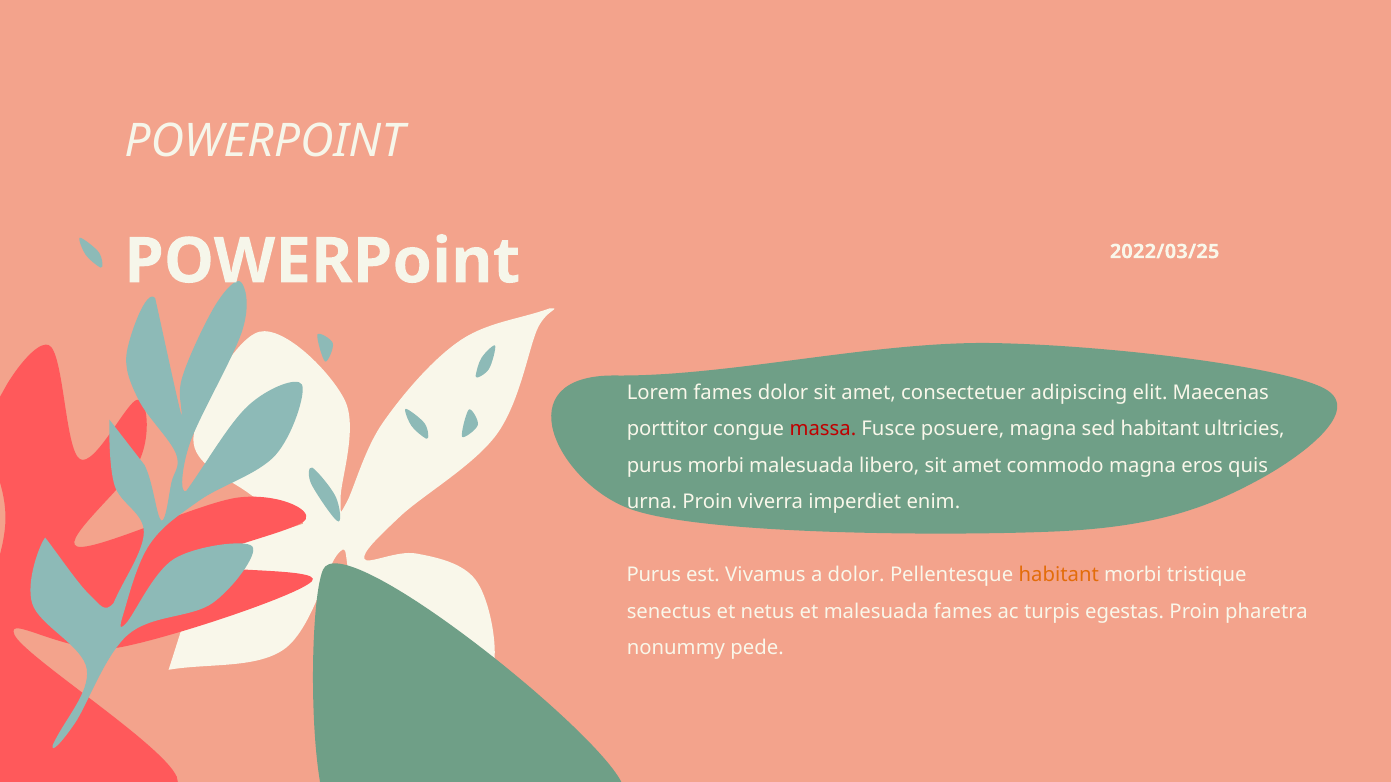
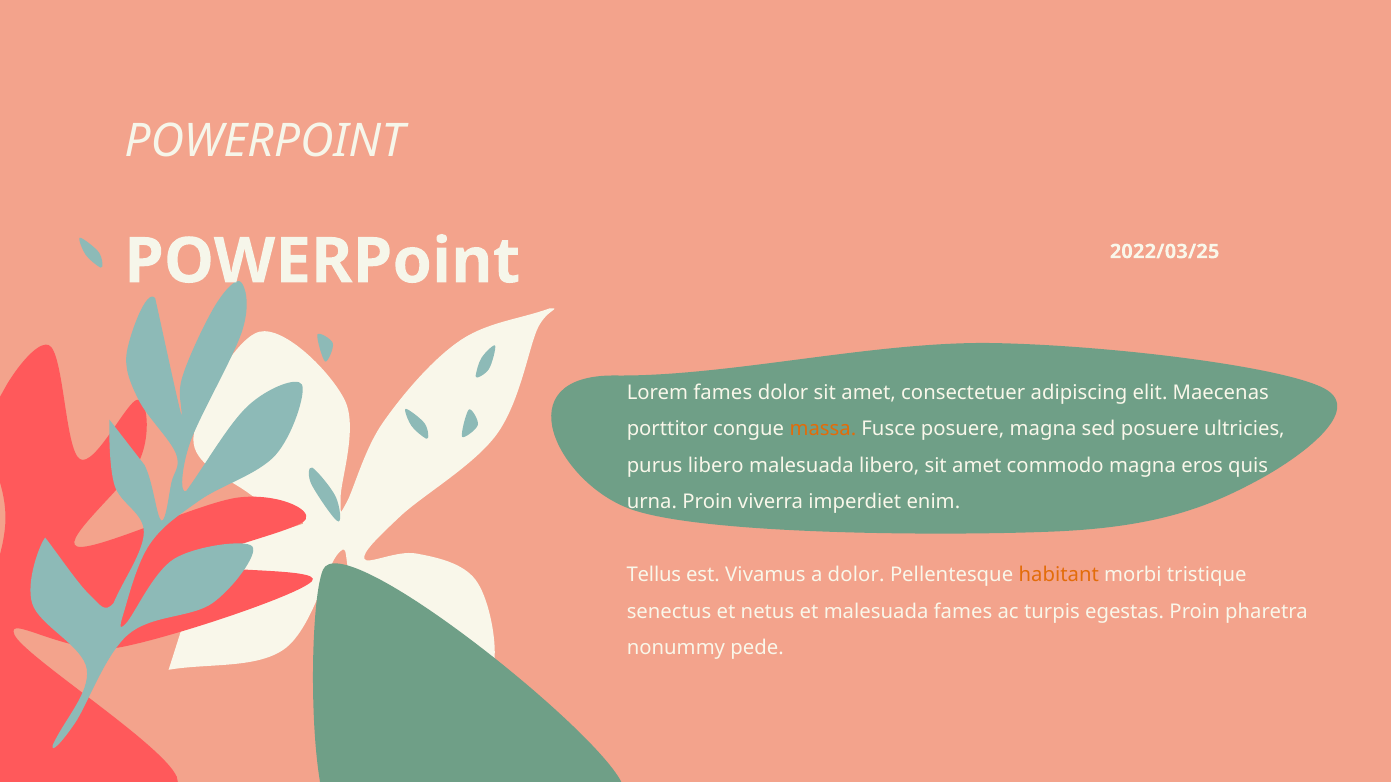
massa colour: red -> orange (823, 429)
sed habitant: habitant -> posuere (1160, 429)
purus morbi: morbi -> libero (716, 466)
Purus: Purus -> Tellus (654, 575)
